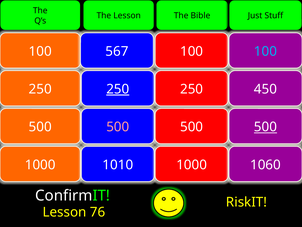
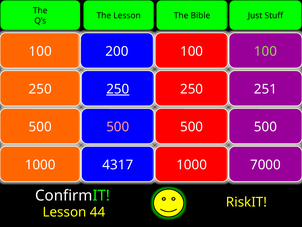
567: 567 -> 200 (117, 51)
100 colour: light blue -> light green (265, 51)
450: 450 -> 251 (265, 89)
500 underline: present -> none (265, 127)
1010: 1010 -> 4317 (118, 165)
1060: 1060 -> 7000 (265, 165)
76: 76 -> 44 (98, 212)
